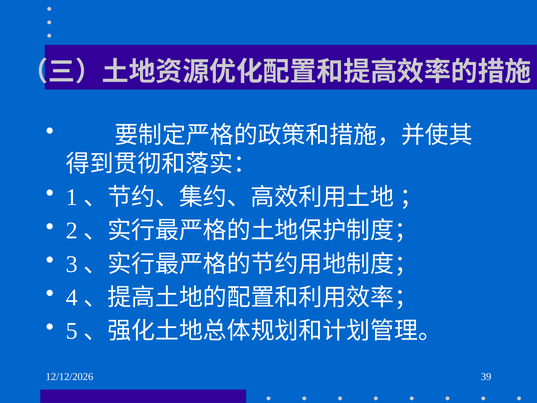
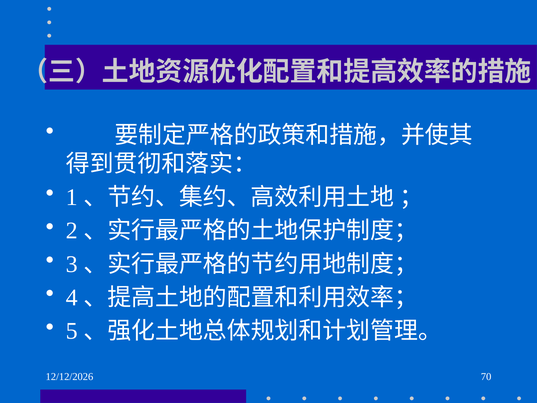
39: 39 -> 70 (486, 377)
